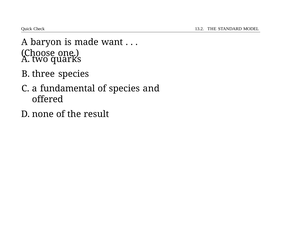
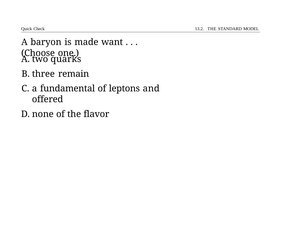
species: species -> remain (74, 74)
of species: species -> leptons (124, 88)
result: result -> flavor (96, 114)
